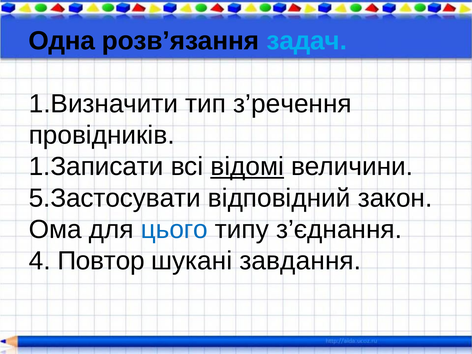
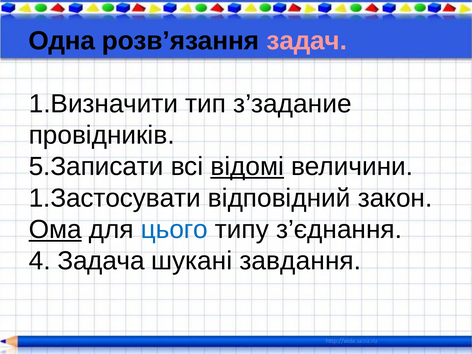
задач colour: light blue -> pink (307, 41)
з’речення: з’речення -> з’задание (293, 104)
1.Записати: 1.Записати -> 5.Записати (96, 167)
5.Застосувати: 5.Застосувати -> 1.Застосувати (115, 198)
Ома underline: none -> present (55, 230)
Повтор: Повтор -> Задача (101, 261)
